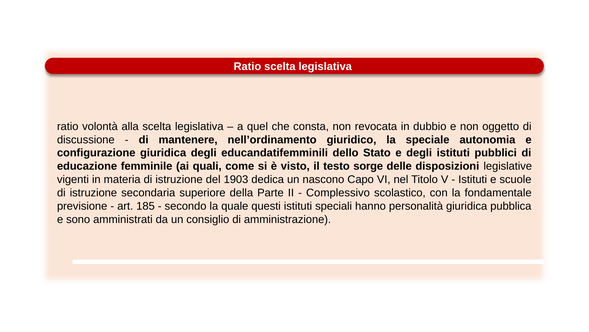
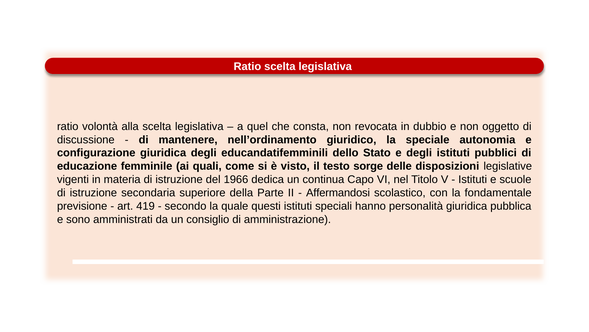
1903: 1903 -> 1966 (236, 179)
nascono: nascono -> continua (323, 179)
Complessivo: Complessivo -> Affermandosi (338, 192)
185: 185 -> 419 (146, 206)
